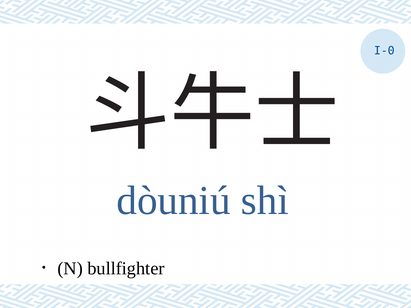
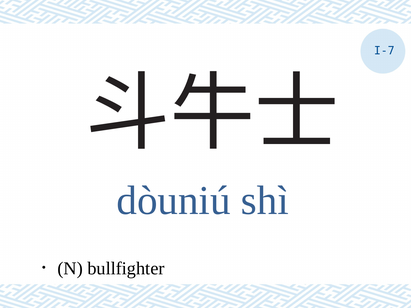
I-0: I-0 -> I-7 (384, 51)
